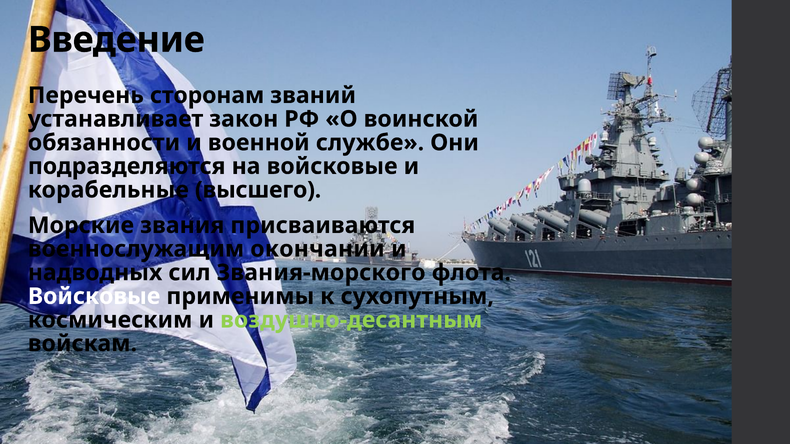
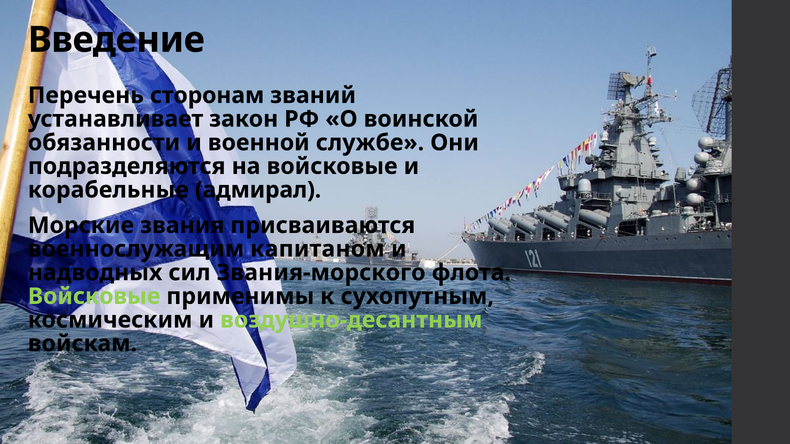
высшего: высшего -> адмирал (258, 190)
окончании: окончании -> капитаном (317, 249)
Войсковые colour: white -> light green (94, 297)
